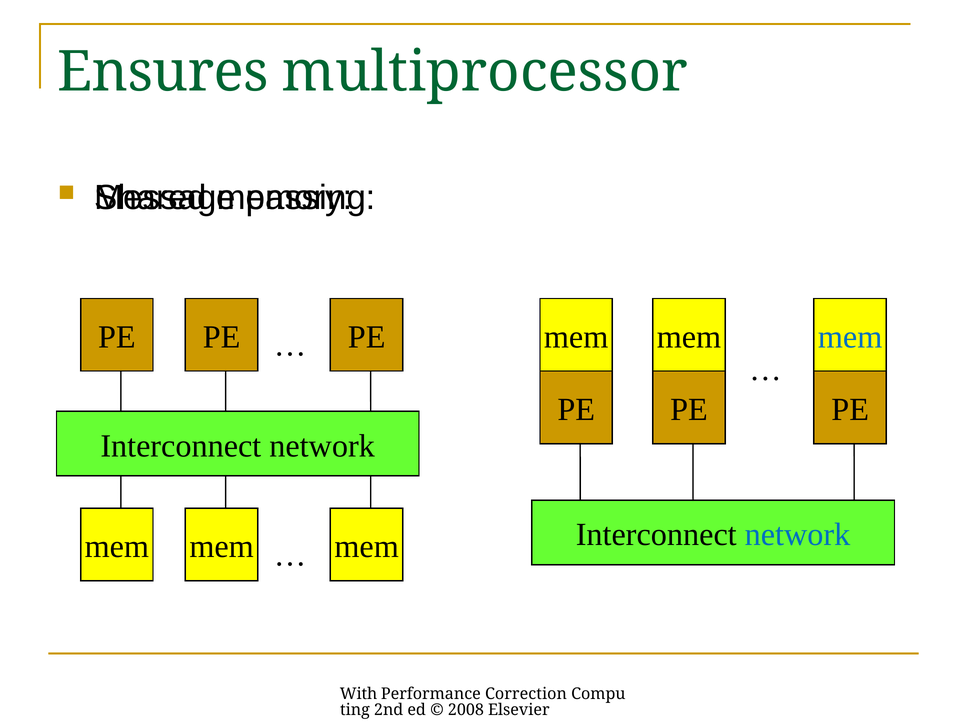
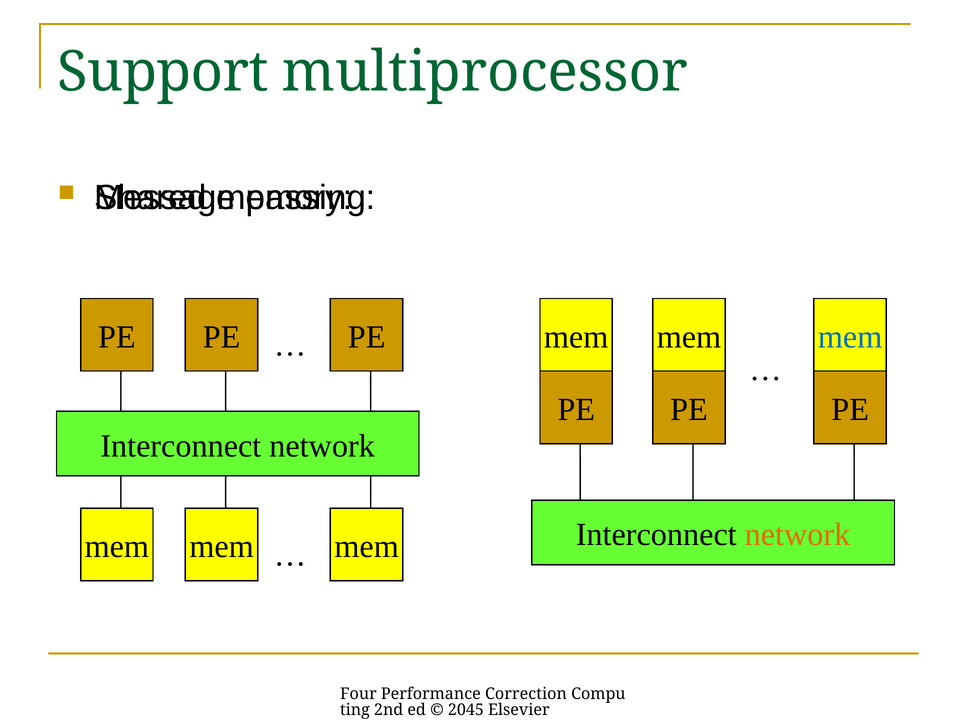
Ensures: Ensures -> Support (163, 72)
network colour: blue -> orange (797, 534)
With: With -> Four (358, 693)
2008: 2008 -> 2045 (466, 709)
